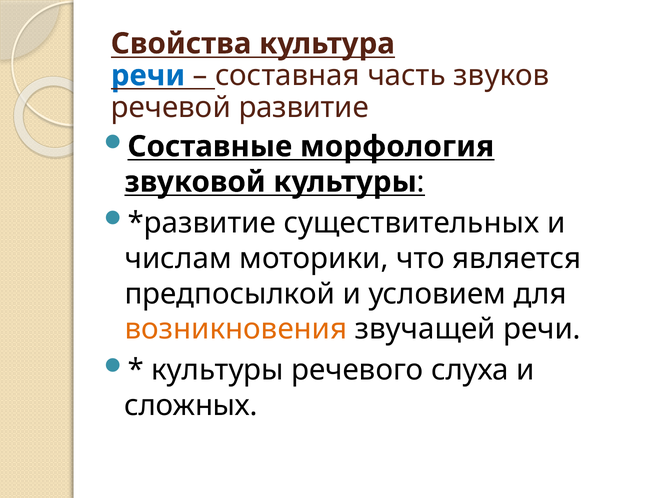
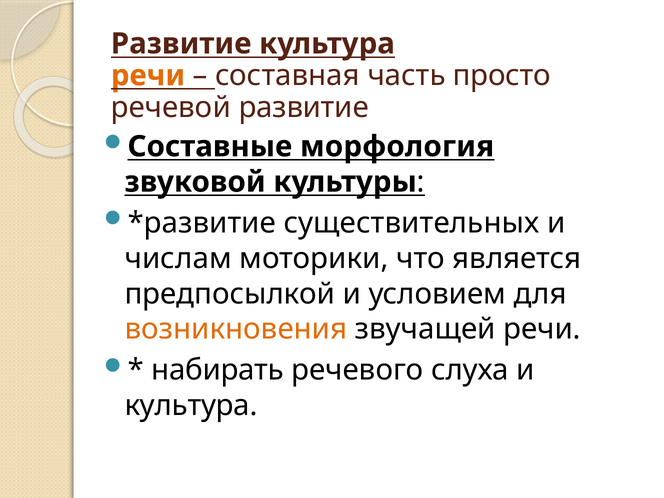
Свойства: Свойства -> Развитие (181, 44)
речи colour: blue -> orange (148, 76)
звуков: звуков -> просто (502, 76)
культуры: культуры -> набирать (218, 370)
сложных: сложных -> культура (191, 406)
